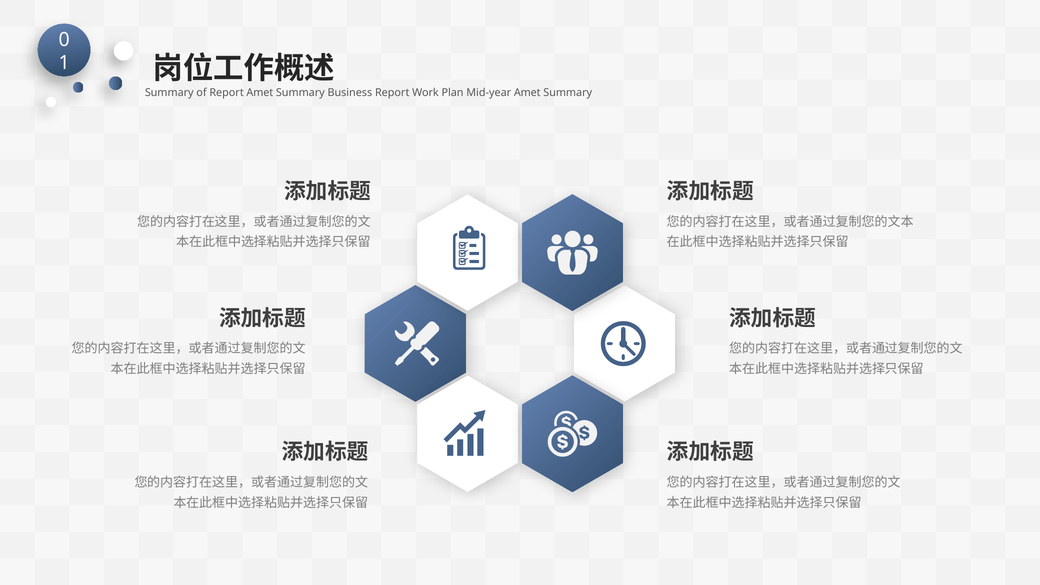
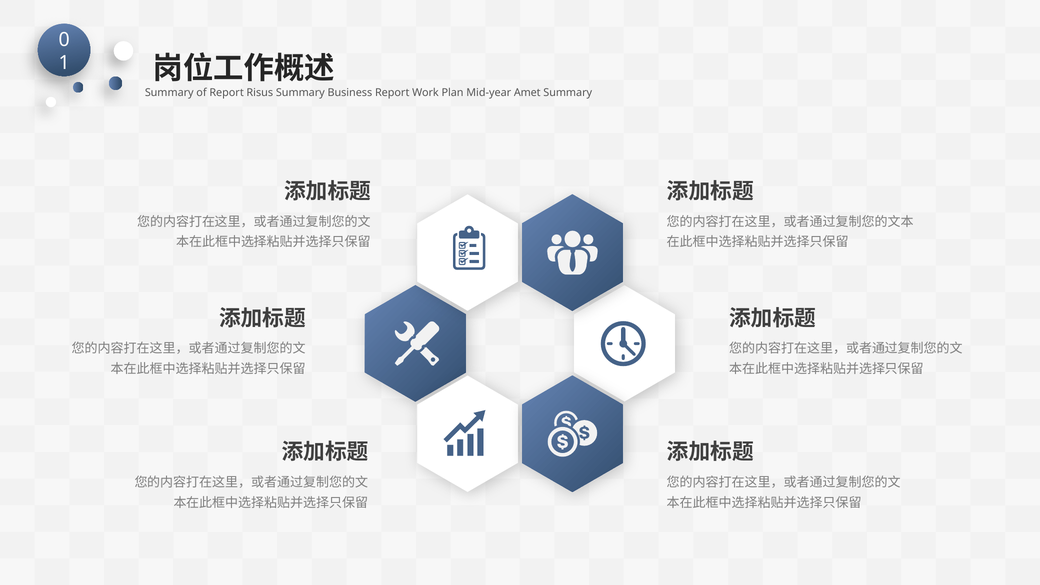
Report Amet: Amet -> Risus (260, 93)
